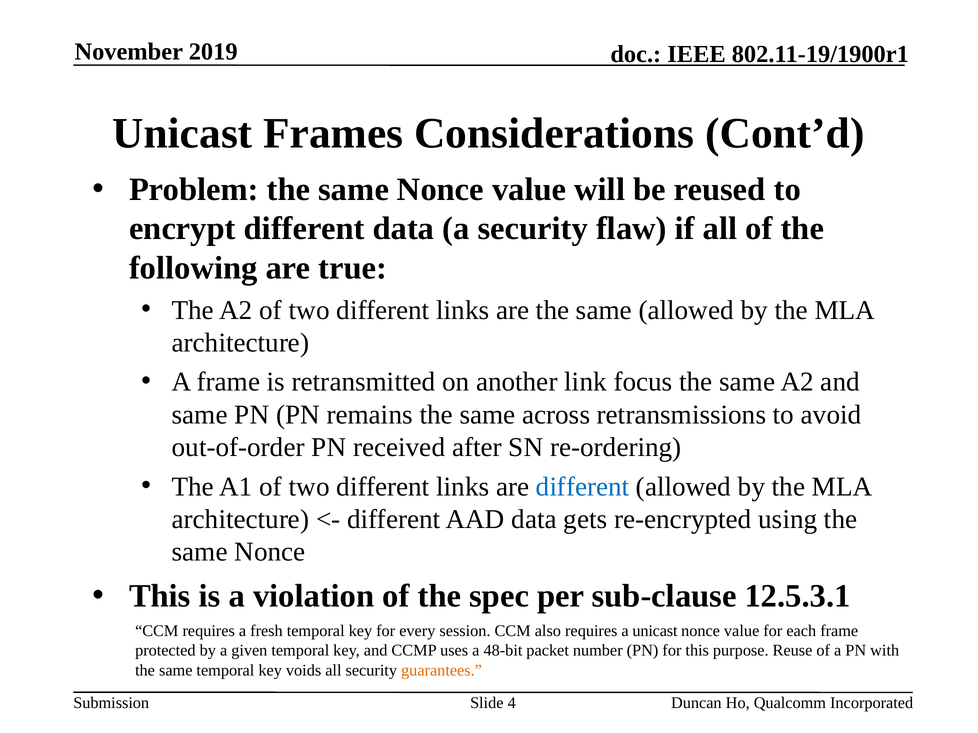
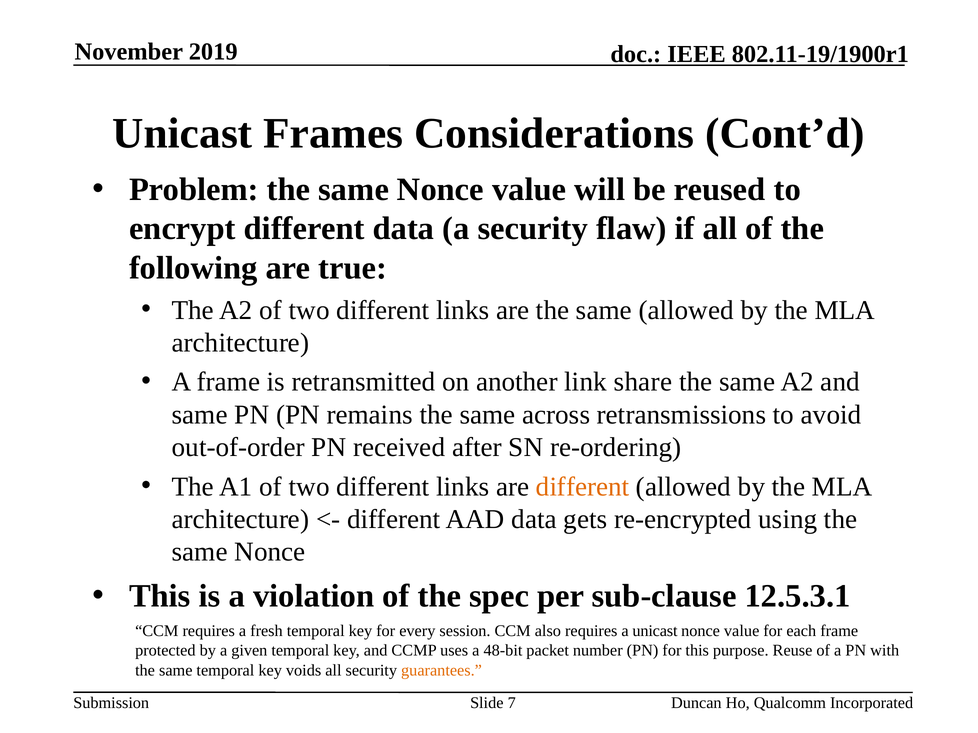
focus: focus -> share (643, 382)
different colour: blue -> orange (583, 487)
4: 4 -> 7 (512, 703)
